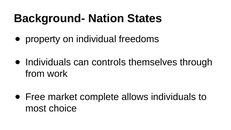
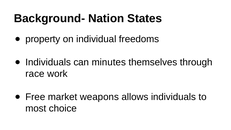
controls: controls -> minutes (109, 62)
from: from -> race (35, 74)
complete: complete -> weapons (99, 97)
